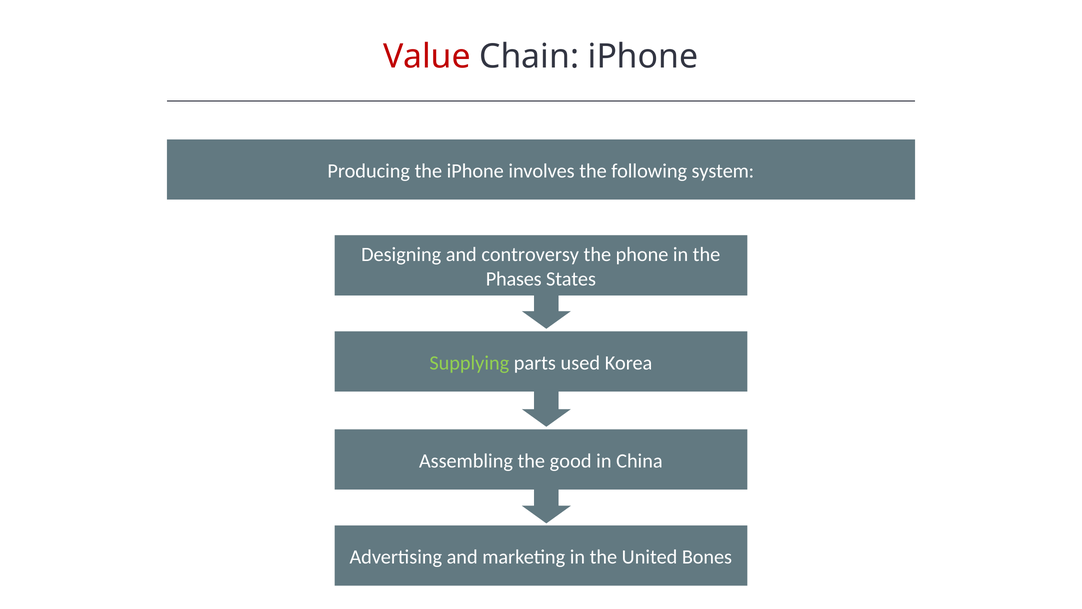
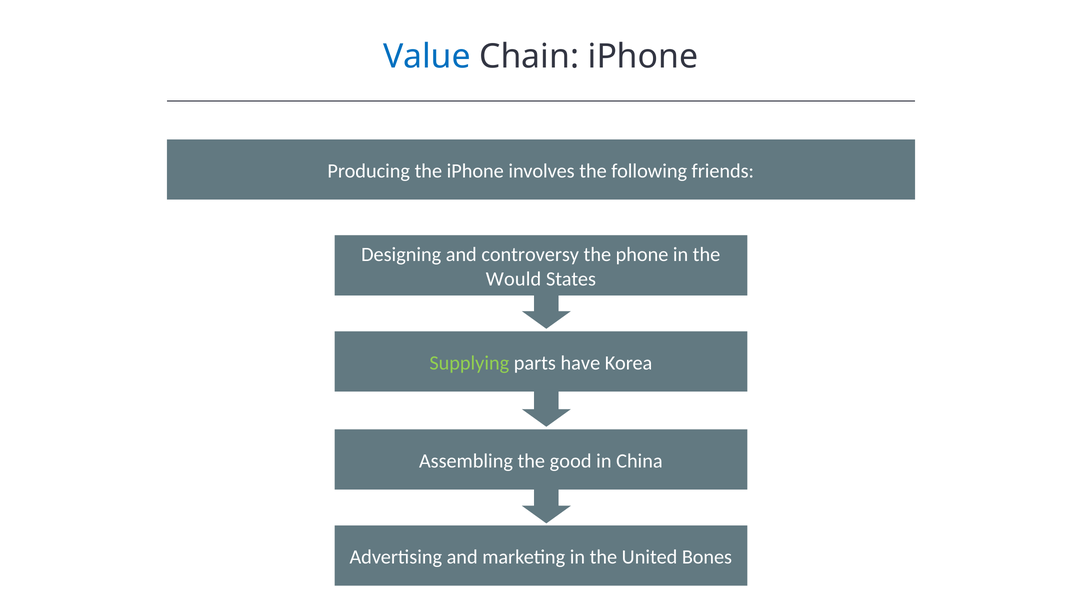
Value colour: red -> blue (427, 57)
system: system -> friends (723, 171)
Phases: Phases -> Would (514, 279)
used: used -> have (580, 363)
